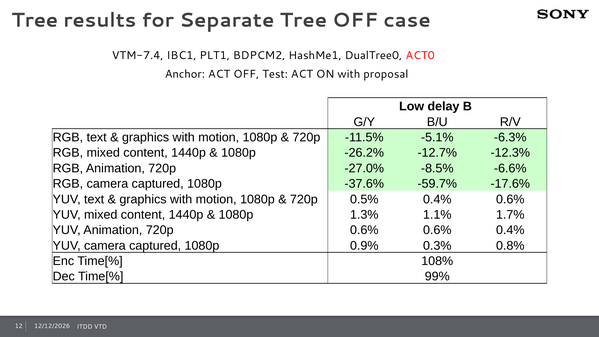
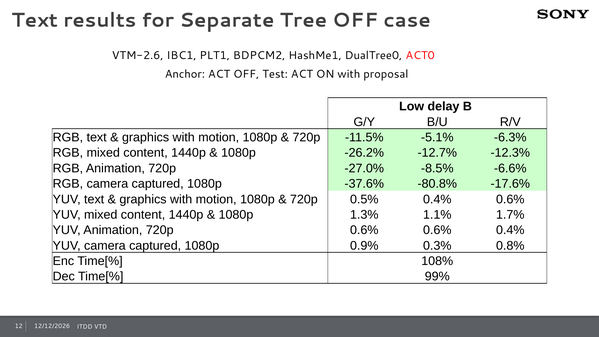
Tree: Tree -> Text (35, 20)
VTM-7.4: VTM-7.4 -> VTM-2.6 (138, 55)
-59.7%: -59.7% -> -80.8% (437, 183)
